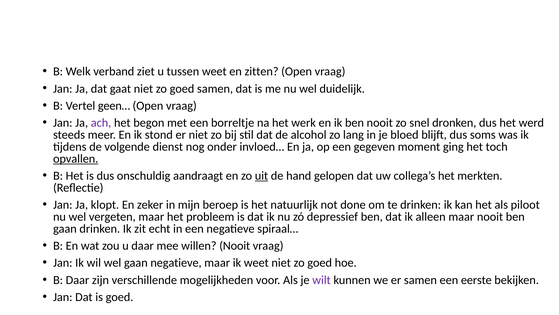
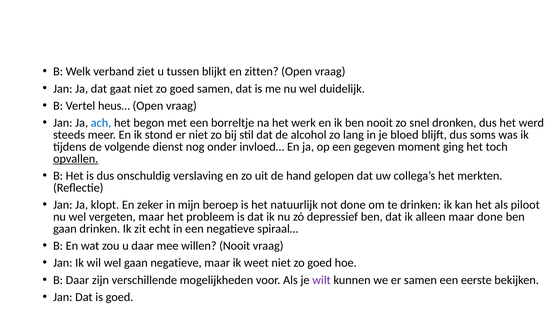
tussen weet: weet -> blijkt (214, 71)
geen…: geen… -> heus… (114, 106)
ach colour: purple -> blue (101, 123)
aandraagt: aandraagt -> verslaving (198, 175)
uit underline: present -> none (262, 175)
maar nooit: nooit -> done (490, 216)
